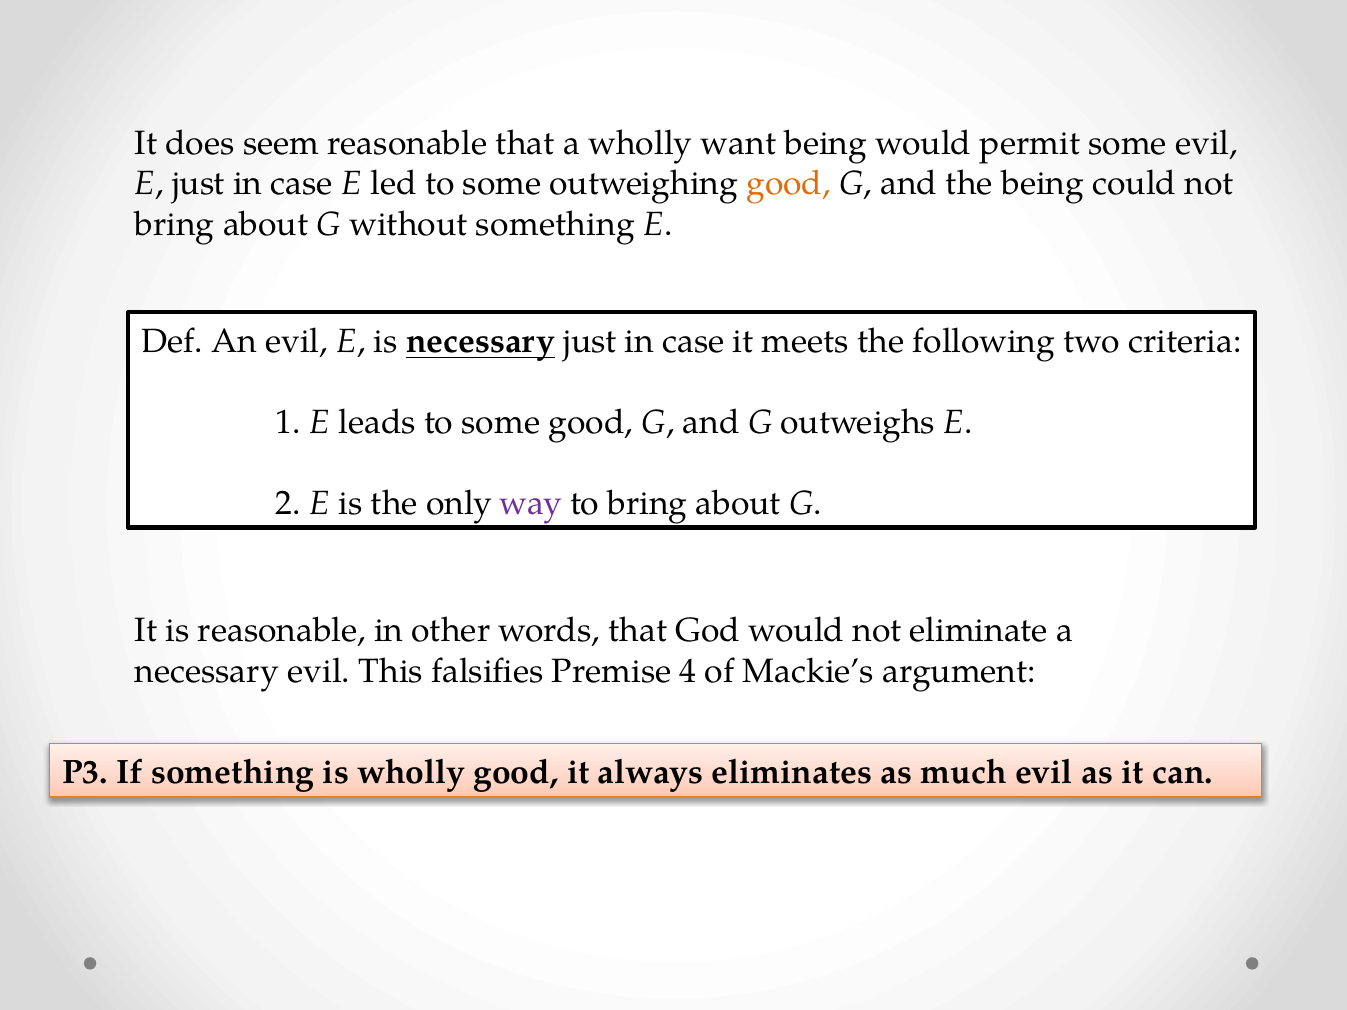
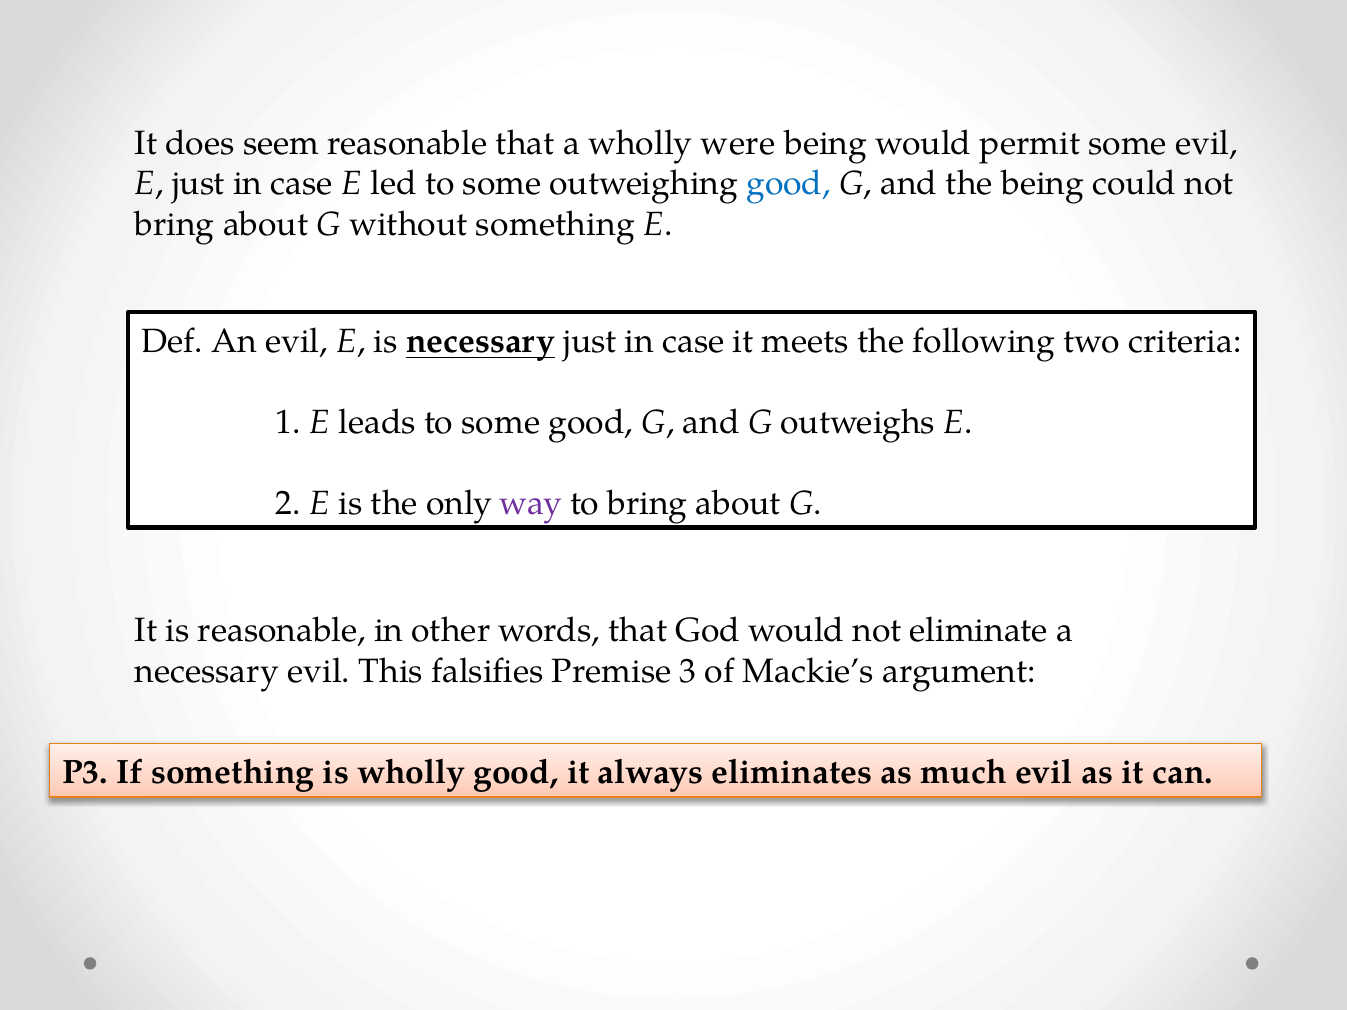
want: want -> were (738, 143)
good colour: orange -> blue (789, 184)
4: 4 -> 3 (688, 671)
